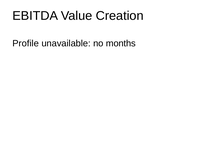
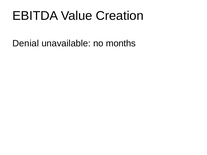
Profile: Profile -> Denial (26, 43)
